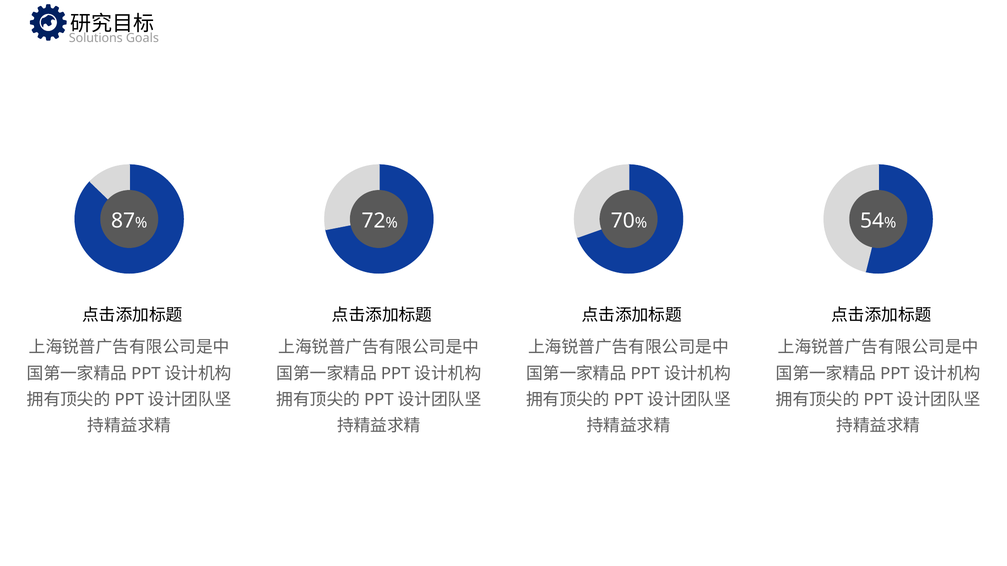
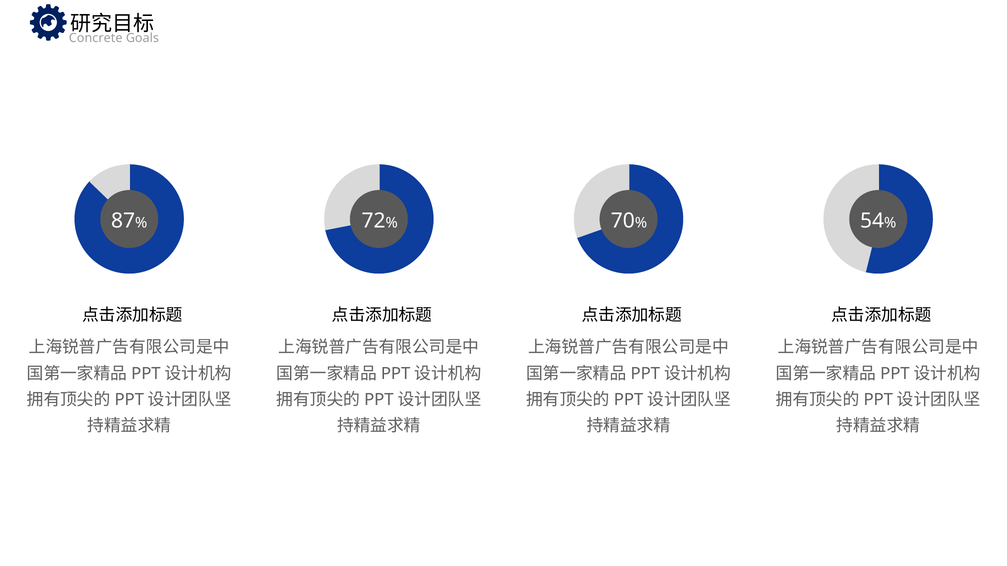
Solutions: Solutions -> Concrete (96, 38)
